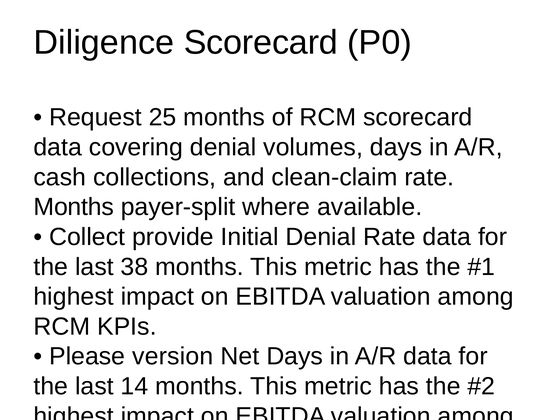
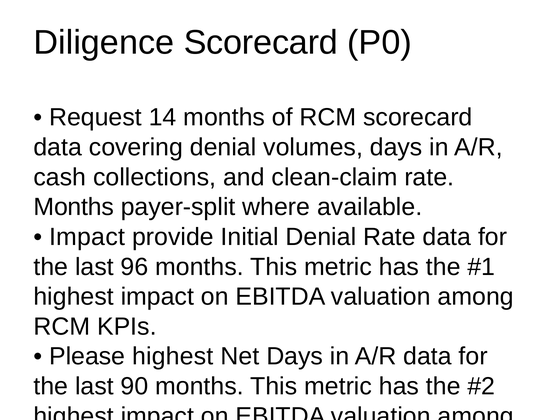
25: 25 -> 14 (163, 117)
Collect: Collect -> Impact (87, 237)
38: 38 -> 96 (134, 267)
Please version: version -> highest (173, 356)
14: 14 -> 90 (134, 386)
